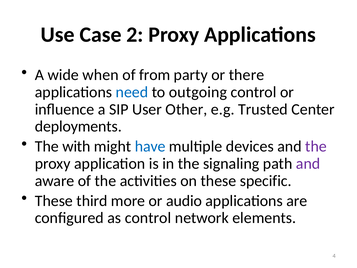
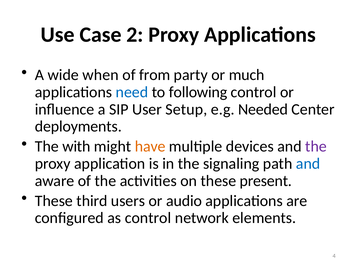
there: there -> much (247, 75)
outgoing: outgoing -> following (198, 92)
Other: Other -> Setup (186, 109)
Trusted: Trusted -> Needed (263, 109)
have colour: blue -> orange (150, 146)
and colour: purple -> blue (308, 163)
specific: specific -> present (266, 181)
more: more -> users (128, 201)
